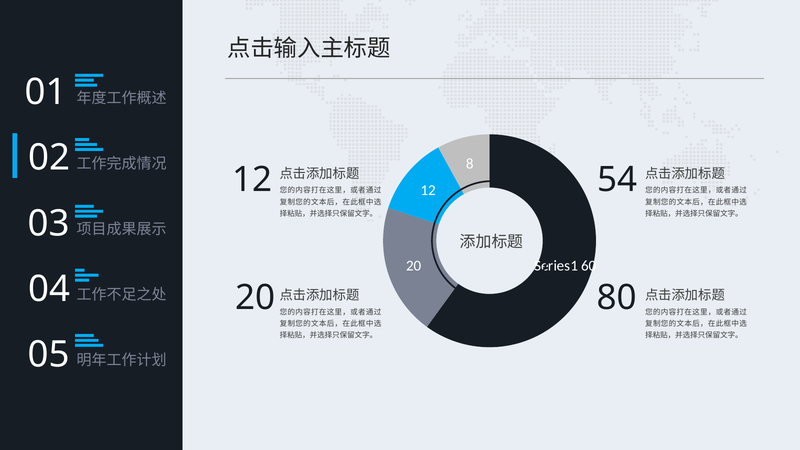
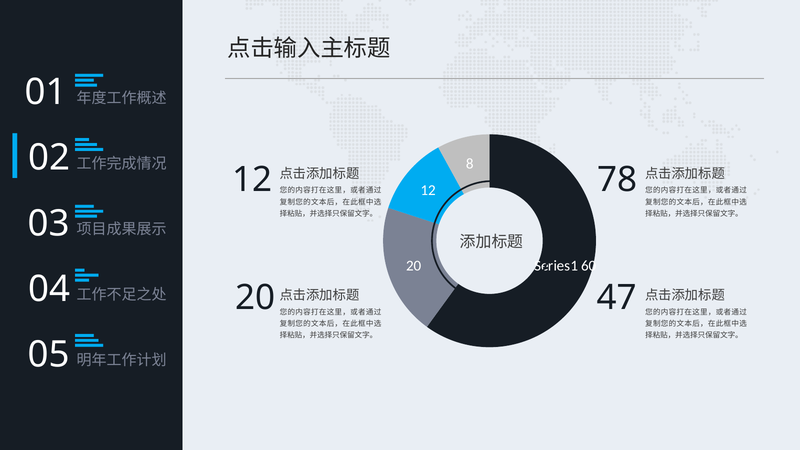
54: 54 -> 78 (617, 180)
80: 80 -> 47 (617, 298)
